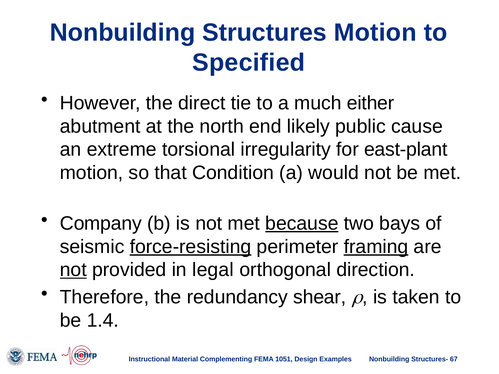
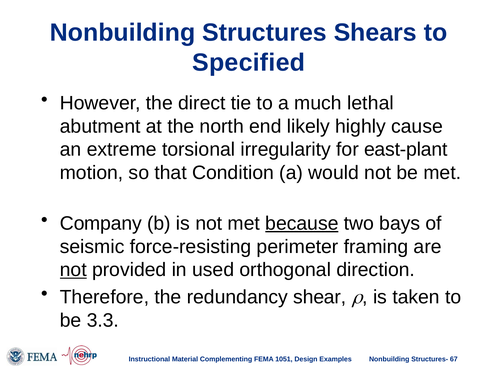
Structures Motion: Motion -> Shears (375, 33)
either: either -> lethal (370, 103)
public: public -> highly (361, 126)
force-resisting underline: present -> none (191, 247)
framing underline: present -> none (376, 247)
legal: legal -> used (213, 270)
1.4: 1.4 -> 3.3 (103, 321)
